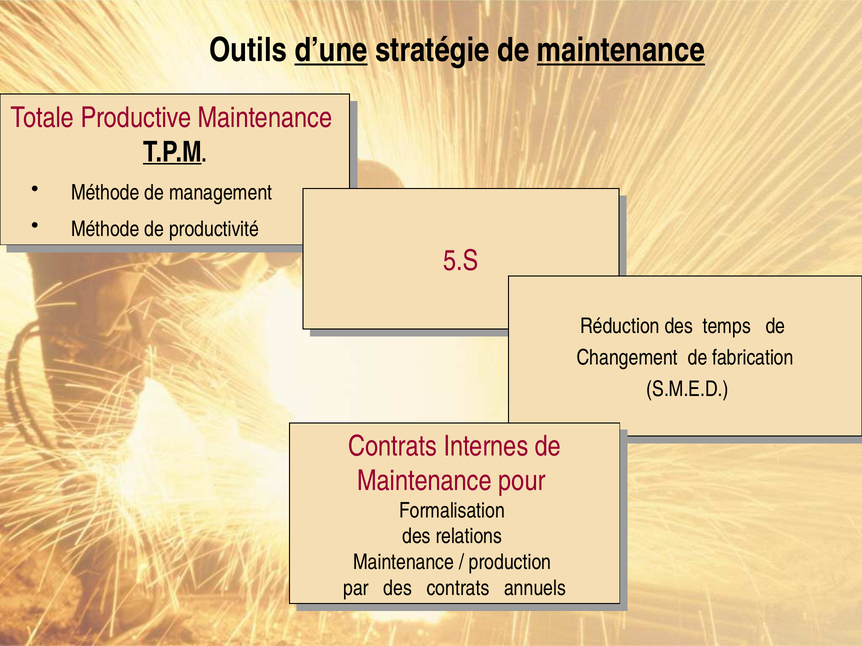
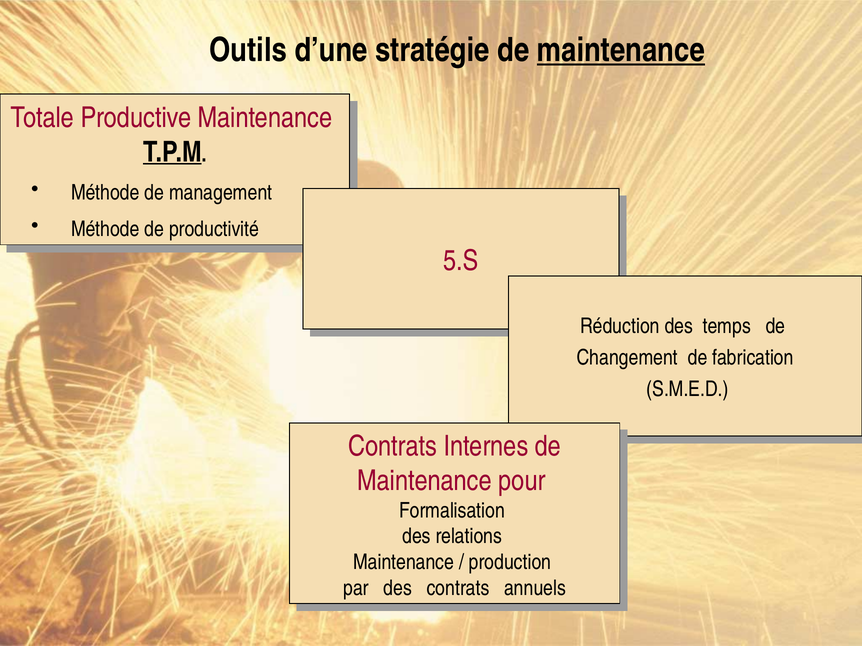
d’une underline: present -> none (331, 50)
